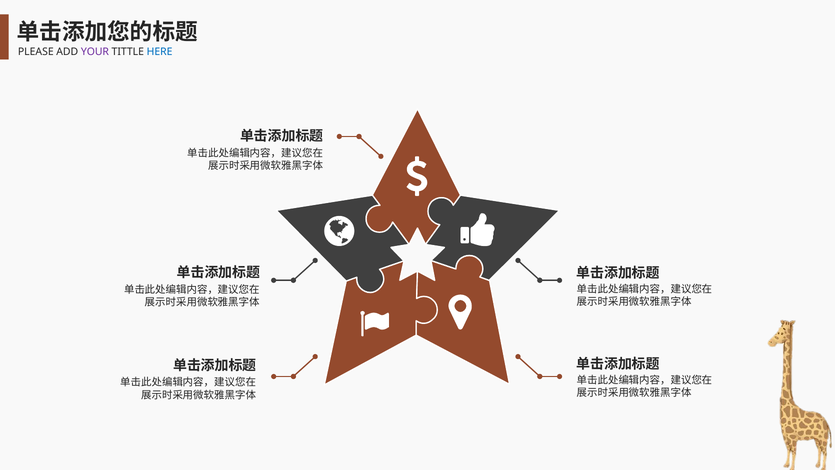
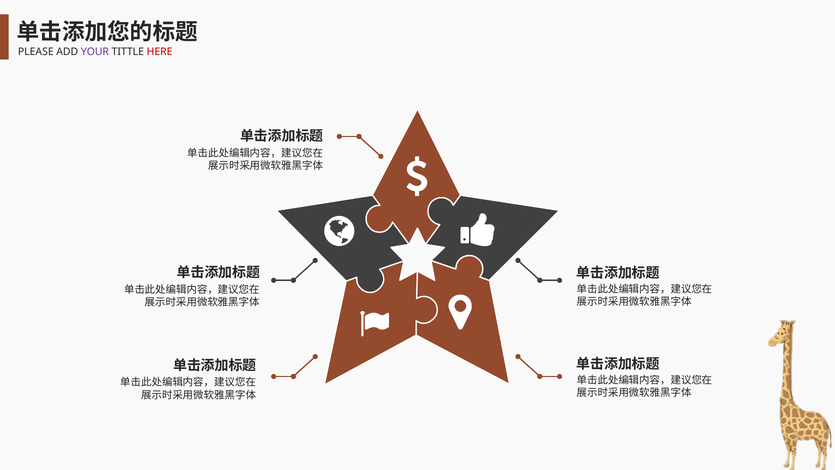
HERE colour: blue -> red (160, 52)
